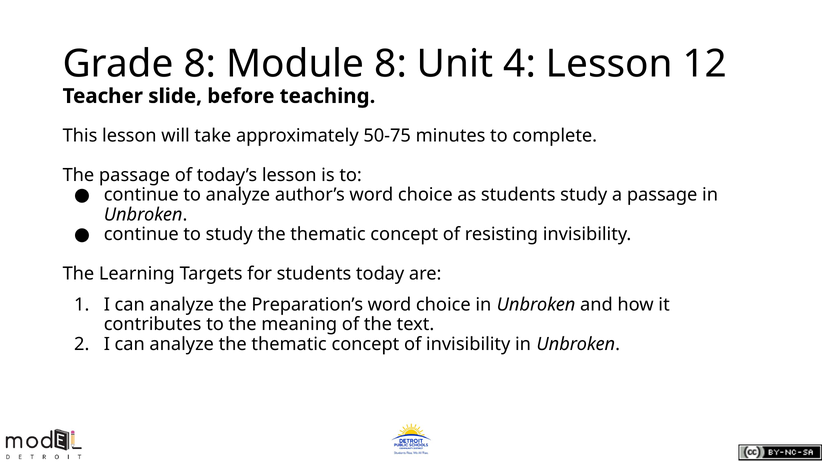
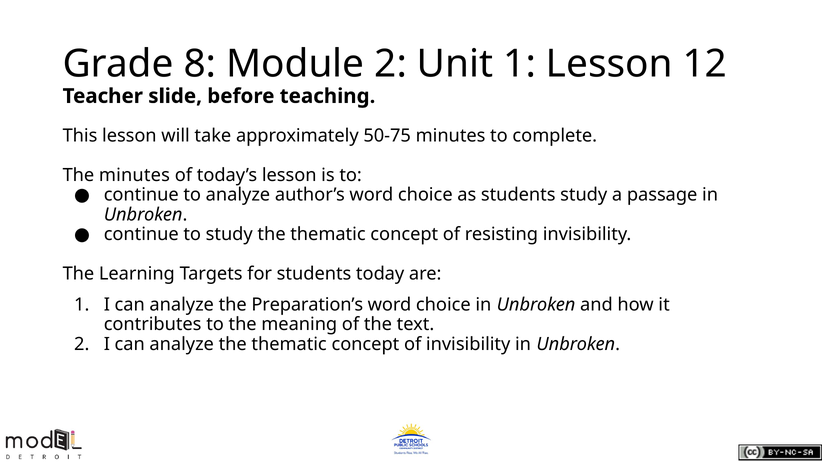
Module 8: 8 -> 2 (391, 64)
Unit 4: 4 -> 1 (520, 64)
The passage: passage -> minutes (134, 175)
